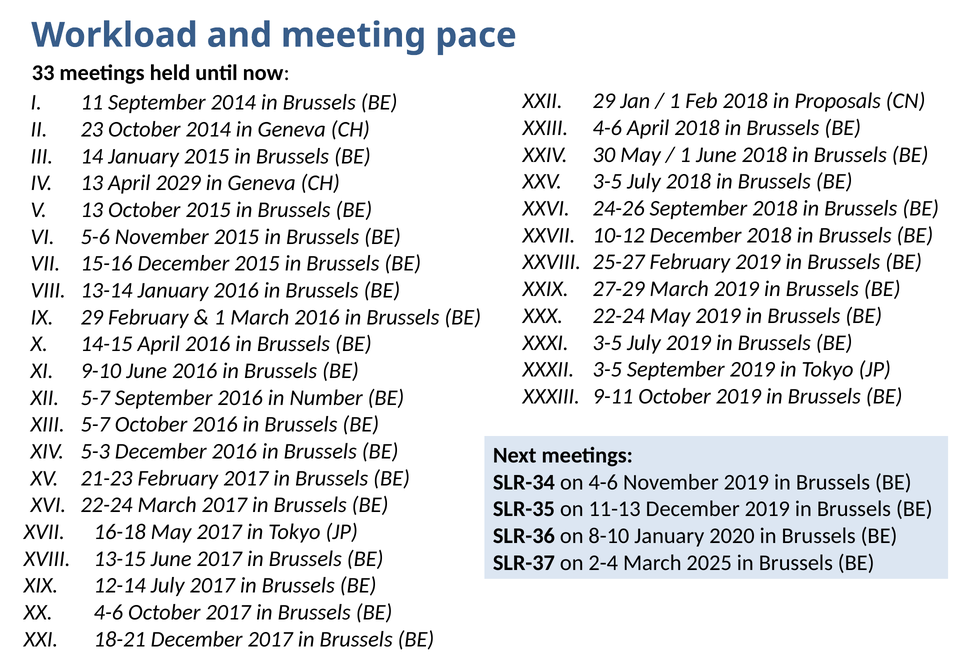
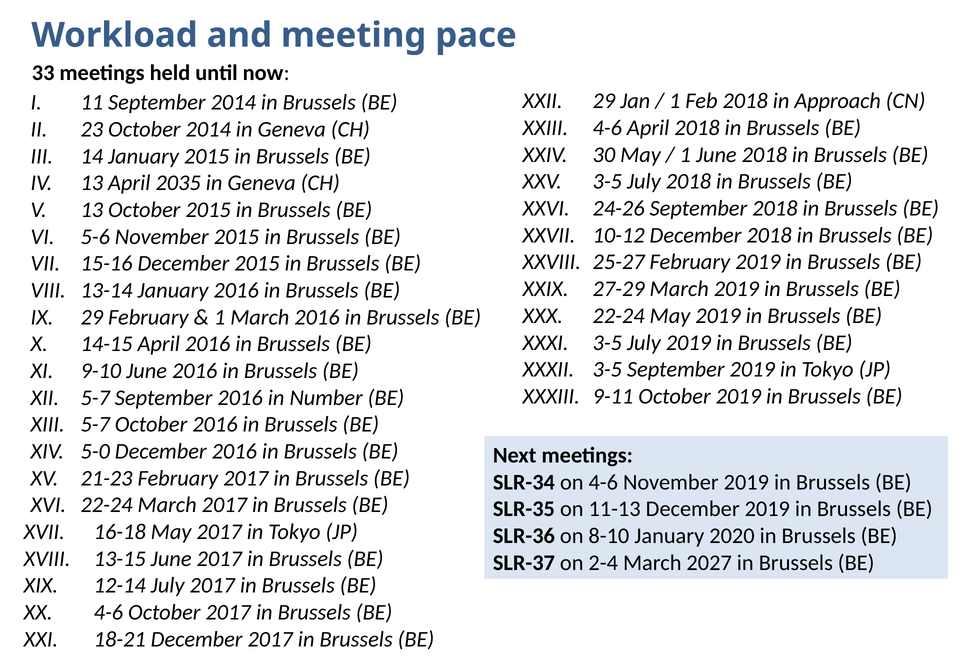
Proposals: Proposals -> Approach (838, 101)
2029: 2029 -> 2035 (178, 183)
5-3: 5-3 -> 5-0 (95, 451)
2025: 2025 -> 2027 (709, 563)
